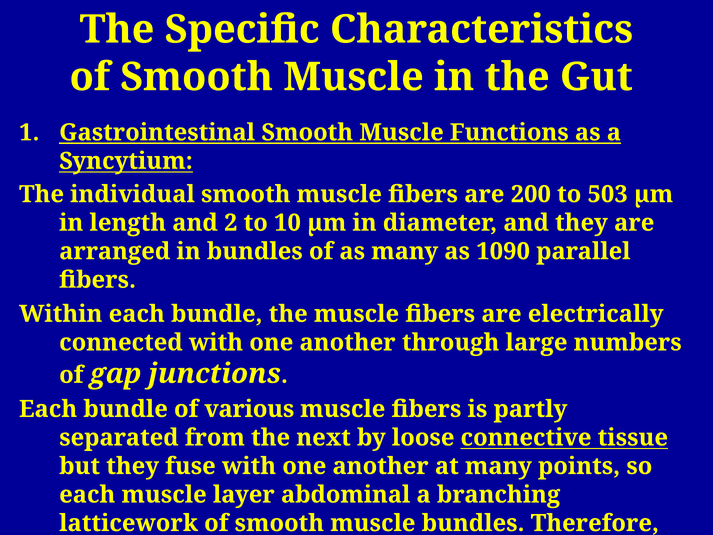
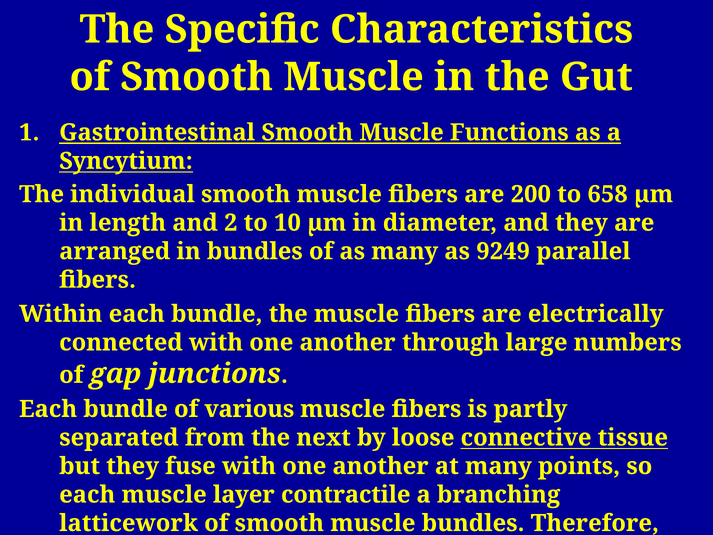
503: 503 -> 658 (608, 194)
1090: 1090 -> 9249 (503, 251)
abdominal: abdominal -> contractile (346, 494)
